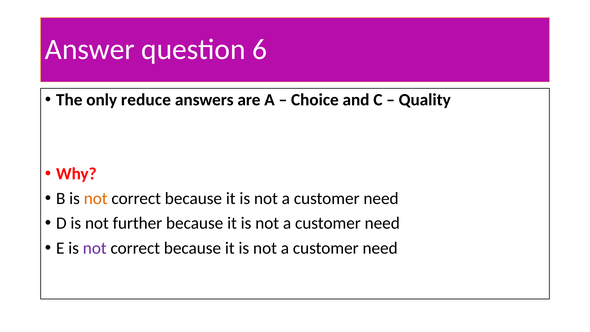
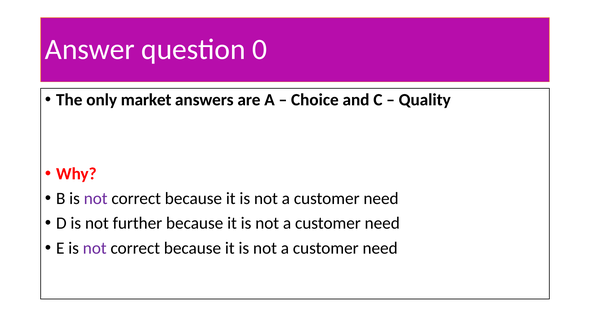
6: 6 -> 0 (260, 50)
reduce: reduce -> market (146, 100)
not colour: orange -> purple (96, 198)
